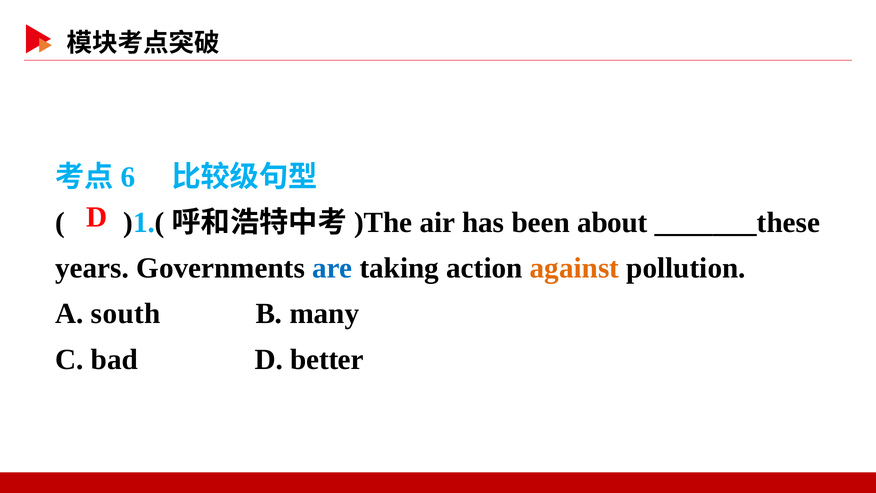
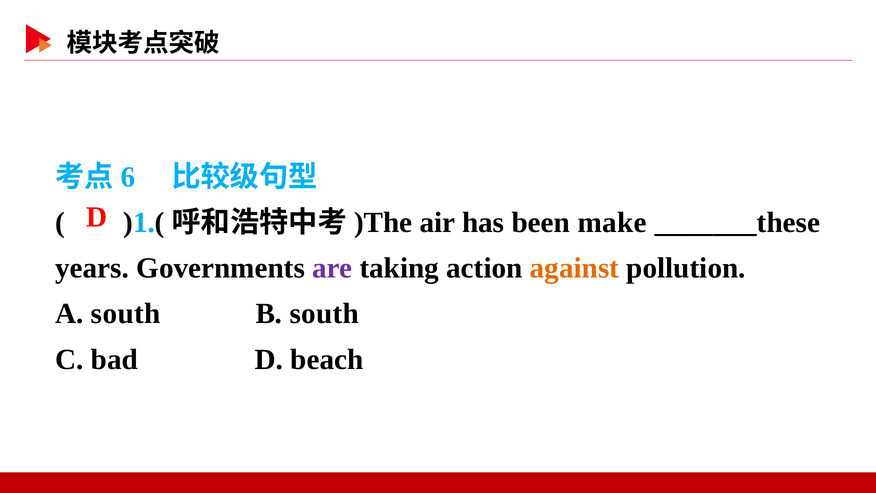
about: about -> make (612, 223)
are colour: blue -> purple (332, 268)
B many: many -> south (324, 314)
better: better -> beach (327, 359)
